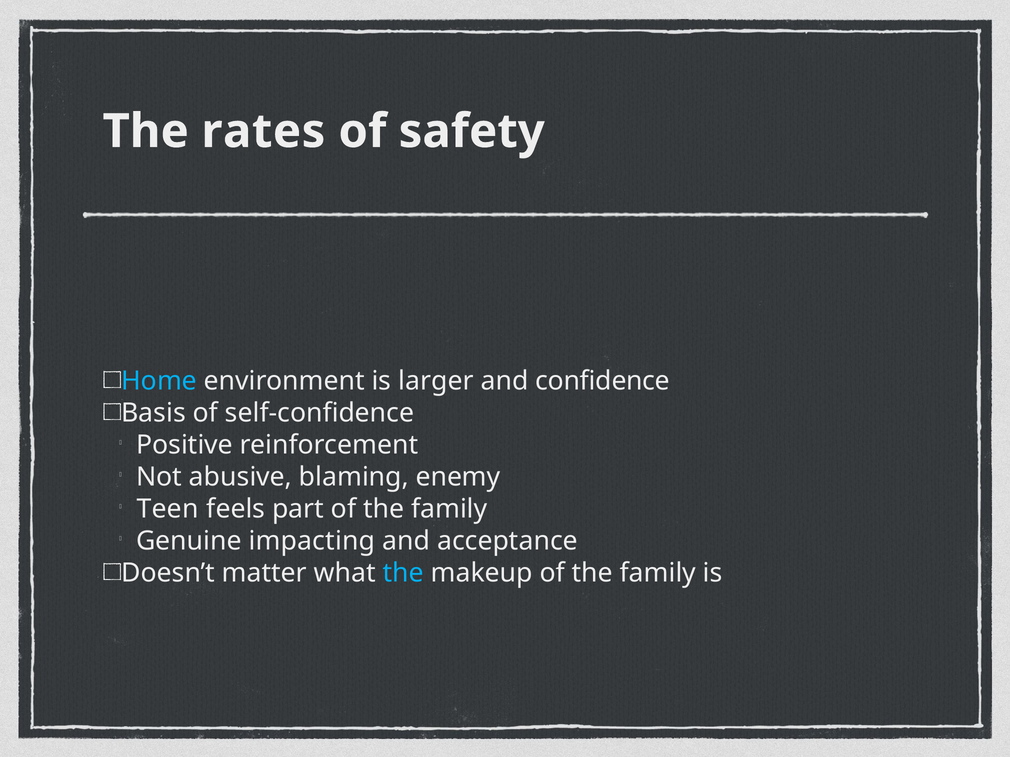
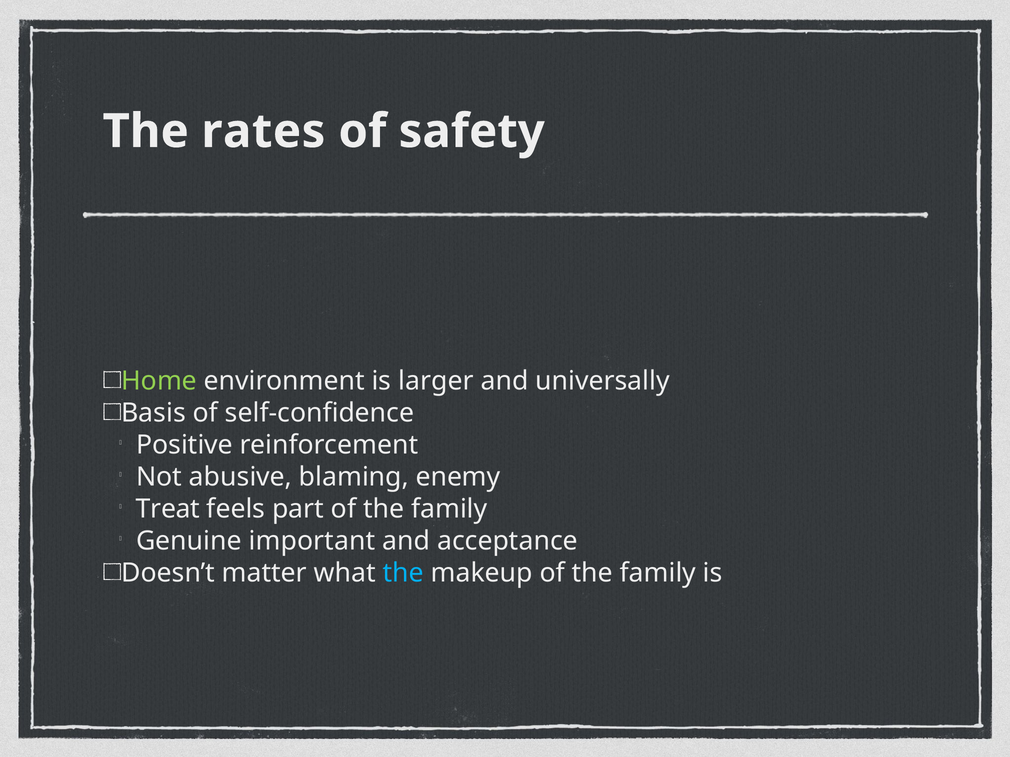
Home colour: light blue -> light green (159, 381)
confidence: confidence -> universally (603, 381)
Teen: Teen -> Treat (168, 509)
impacting: impacting -> important (312, 541)
